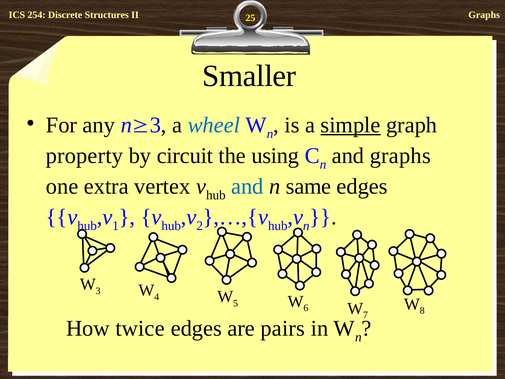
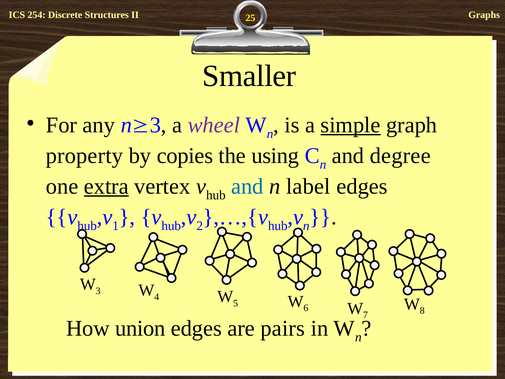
wheel colour: blue -> purple (214, 125)
circuit: circuit -> copies (185, 156)
and graphs: graphs -> degree (400, 156)
extra underline: none -> present (106, 186)
same: same -> label (308, 186)
twice: twice -> union (140, 328)
